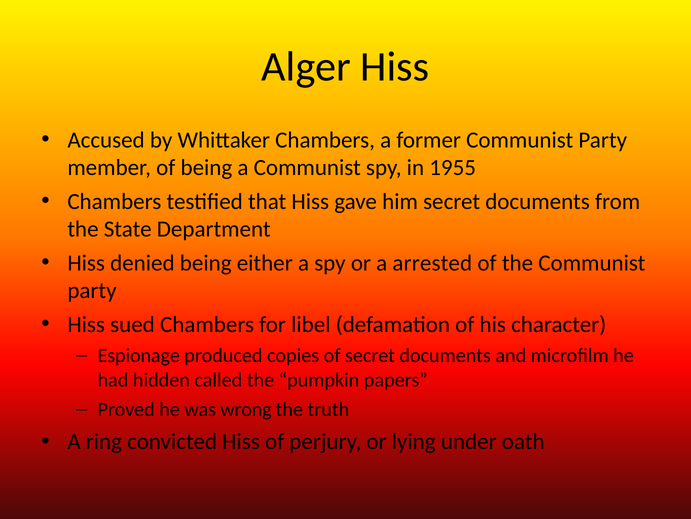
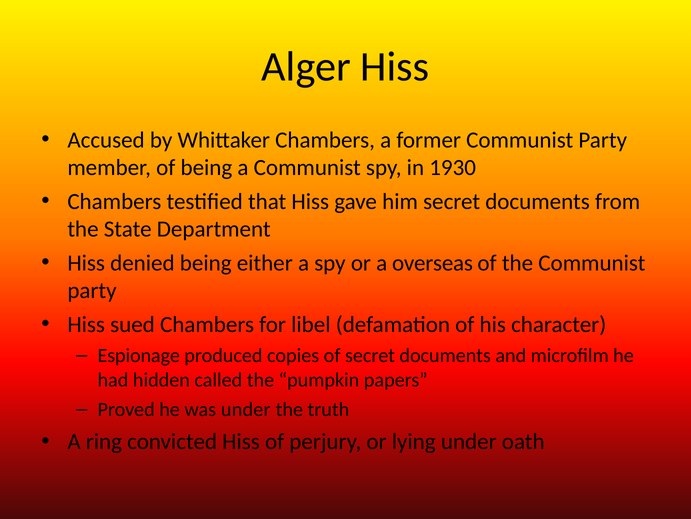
1955: 1955 -> 1930 (453, 167)
arrested: arrested -> overseas (432, 263)
was wrong: wrong -> under (246, 409)
